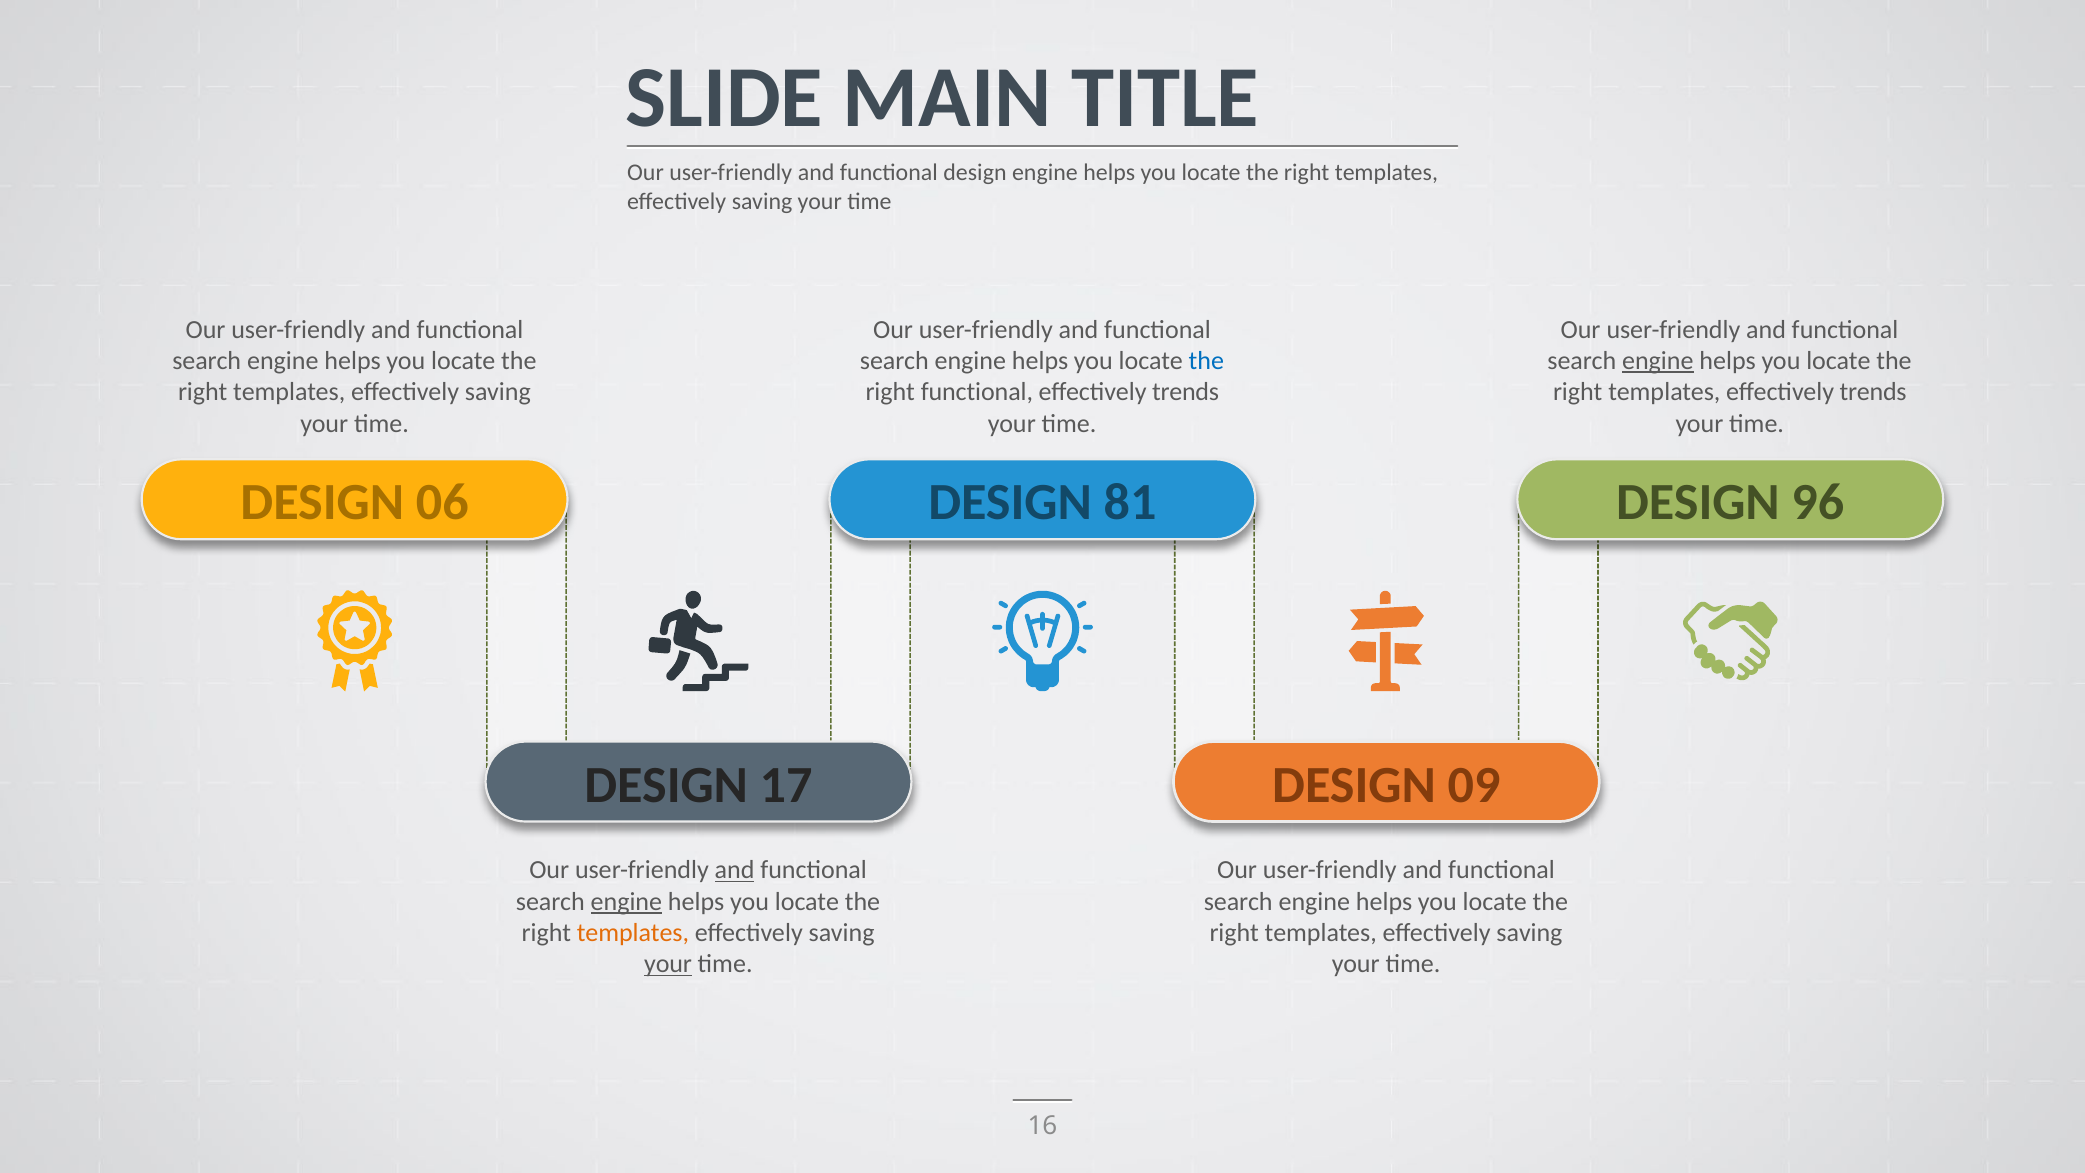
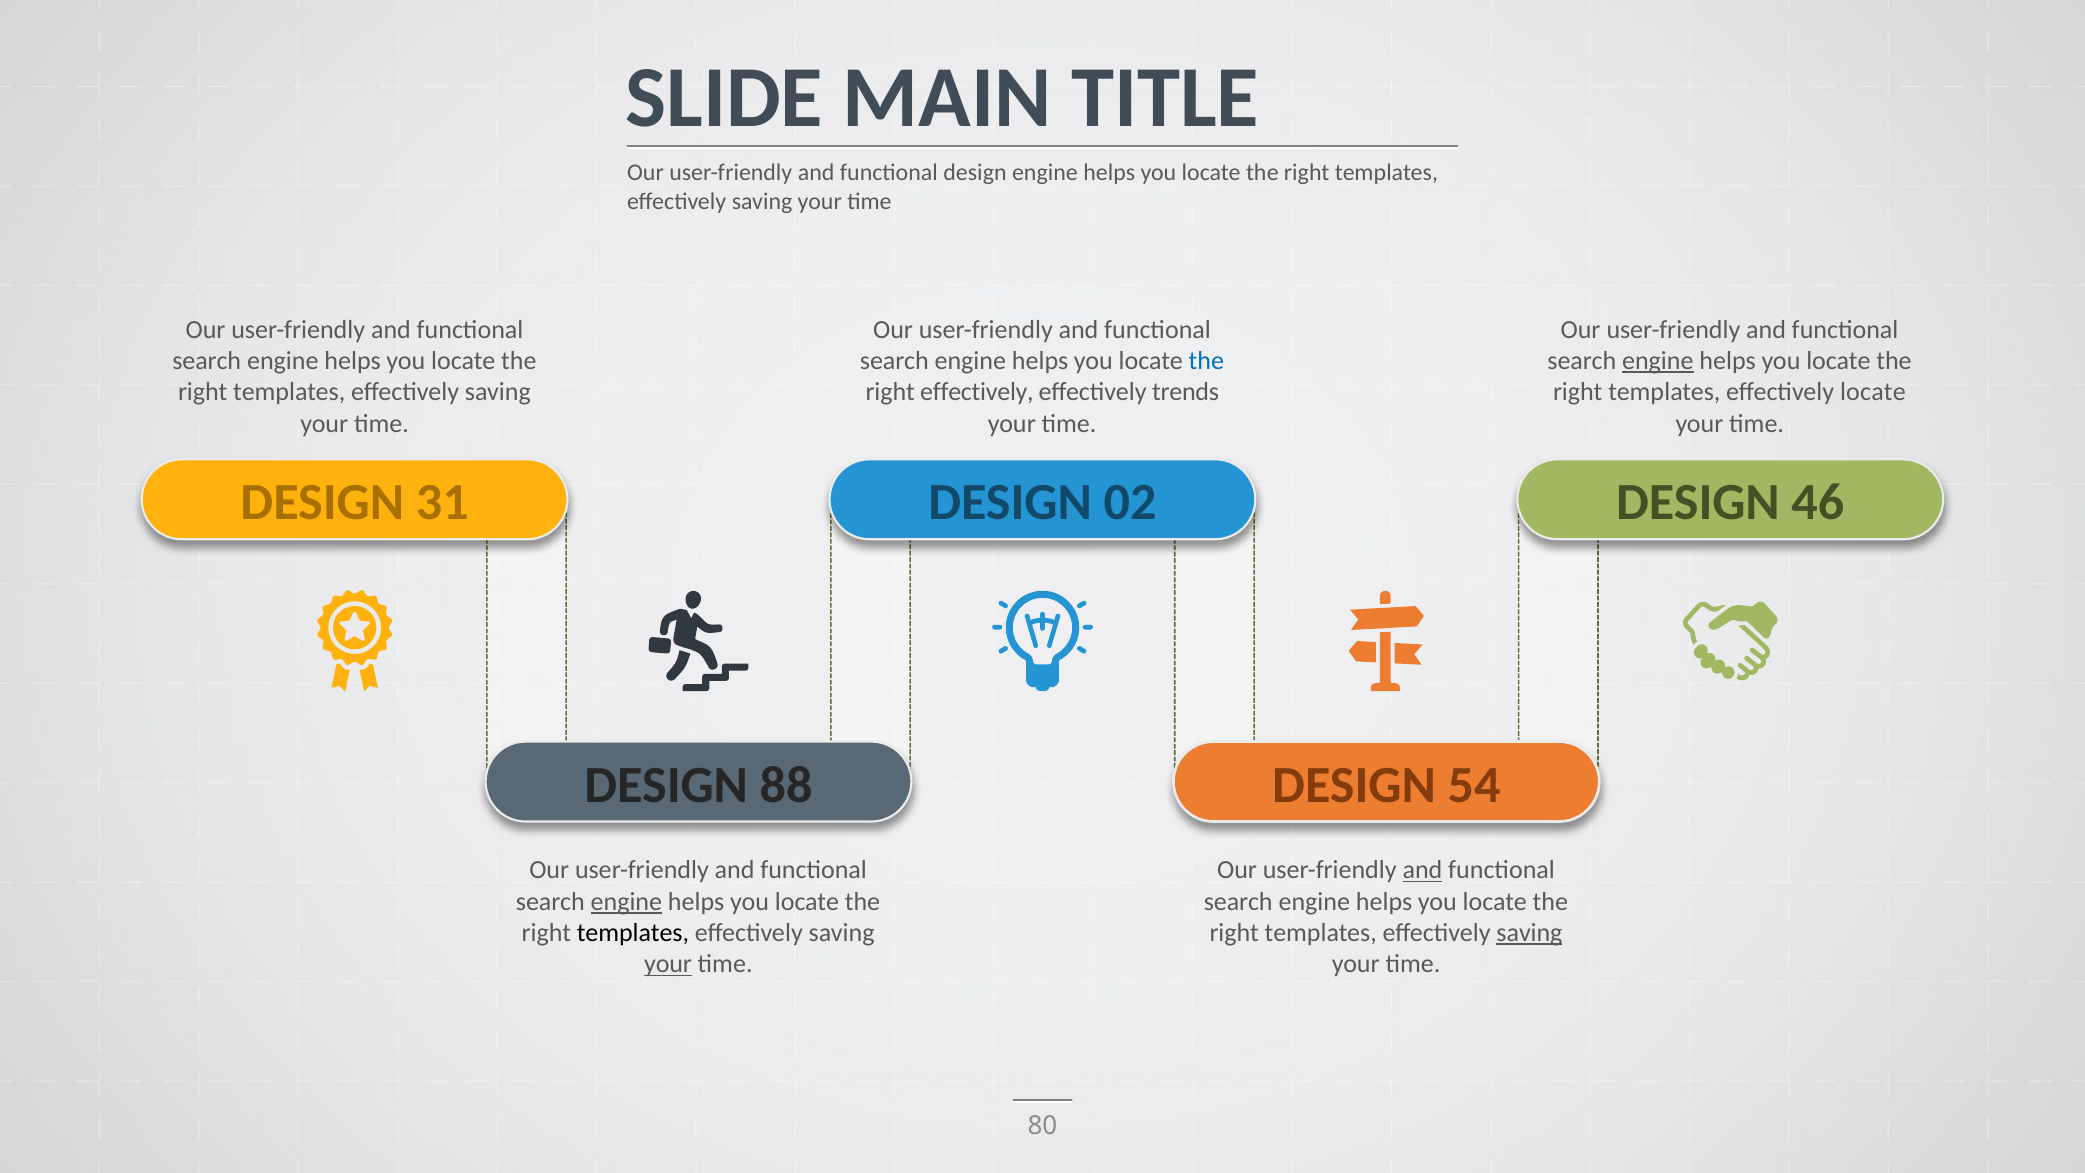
right functional: functional -> effectively (977, 392)
templates effectively trends: trends -> locate (1873, 392)
06: 06 -> 31 (442, 502)
81: 81 -> 02 (1130, 502)
96: 96 -> 46 (1818, 502)
17: 17 -> 88 (786, 785)
09: 09 -> 54 (1474, 785)
and underline: present -> none (735, 870)
and underline: none -> present (1422, 870)
templates colour: orange -> black (633, 933)
saving underline: none -> present (1529, 933)
16: 16 -> 80 (1042, 1125)
